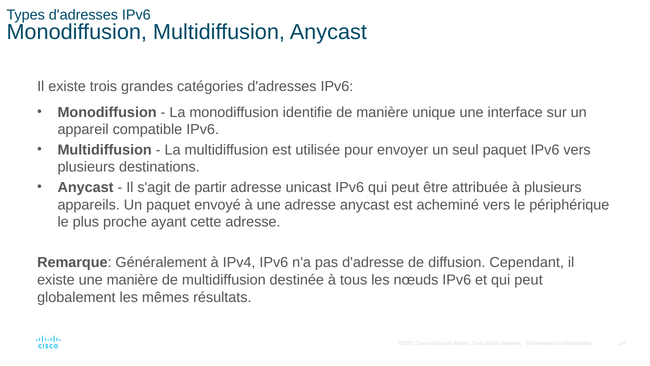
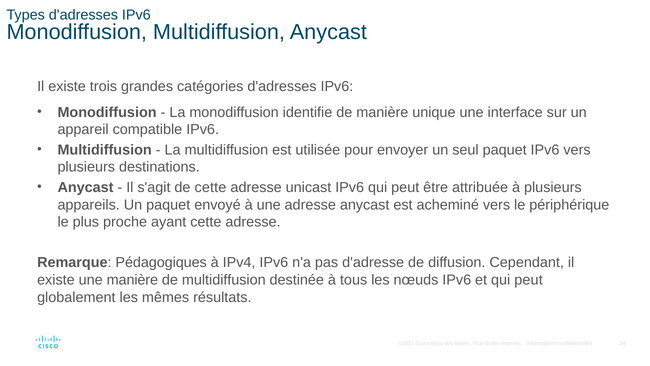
de partir: partir -> cette (210, 187)
Généralement: Généralement -> Pédagogiques (161, 262)
